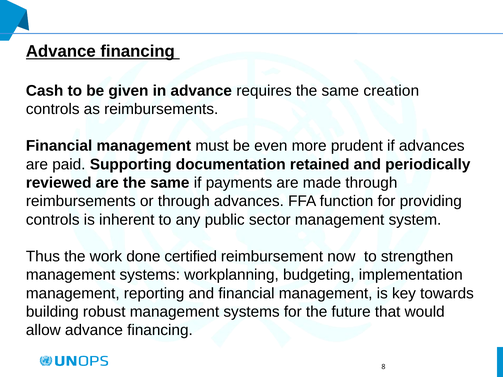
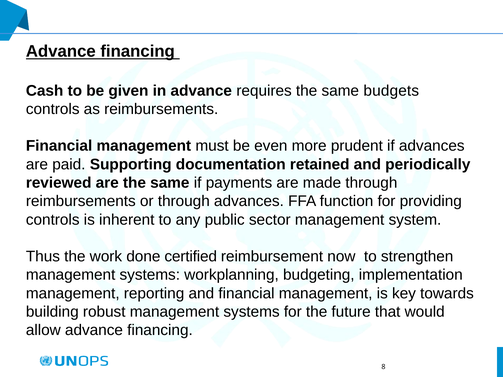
creation: creation -> budgets (391, 91)
